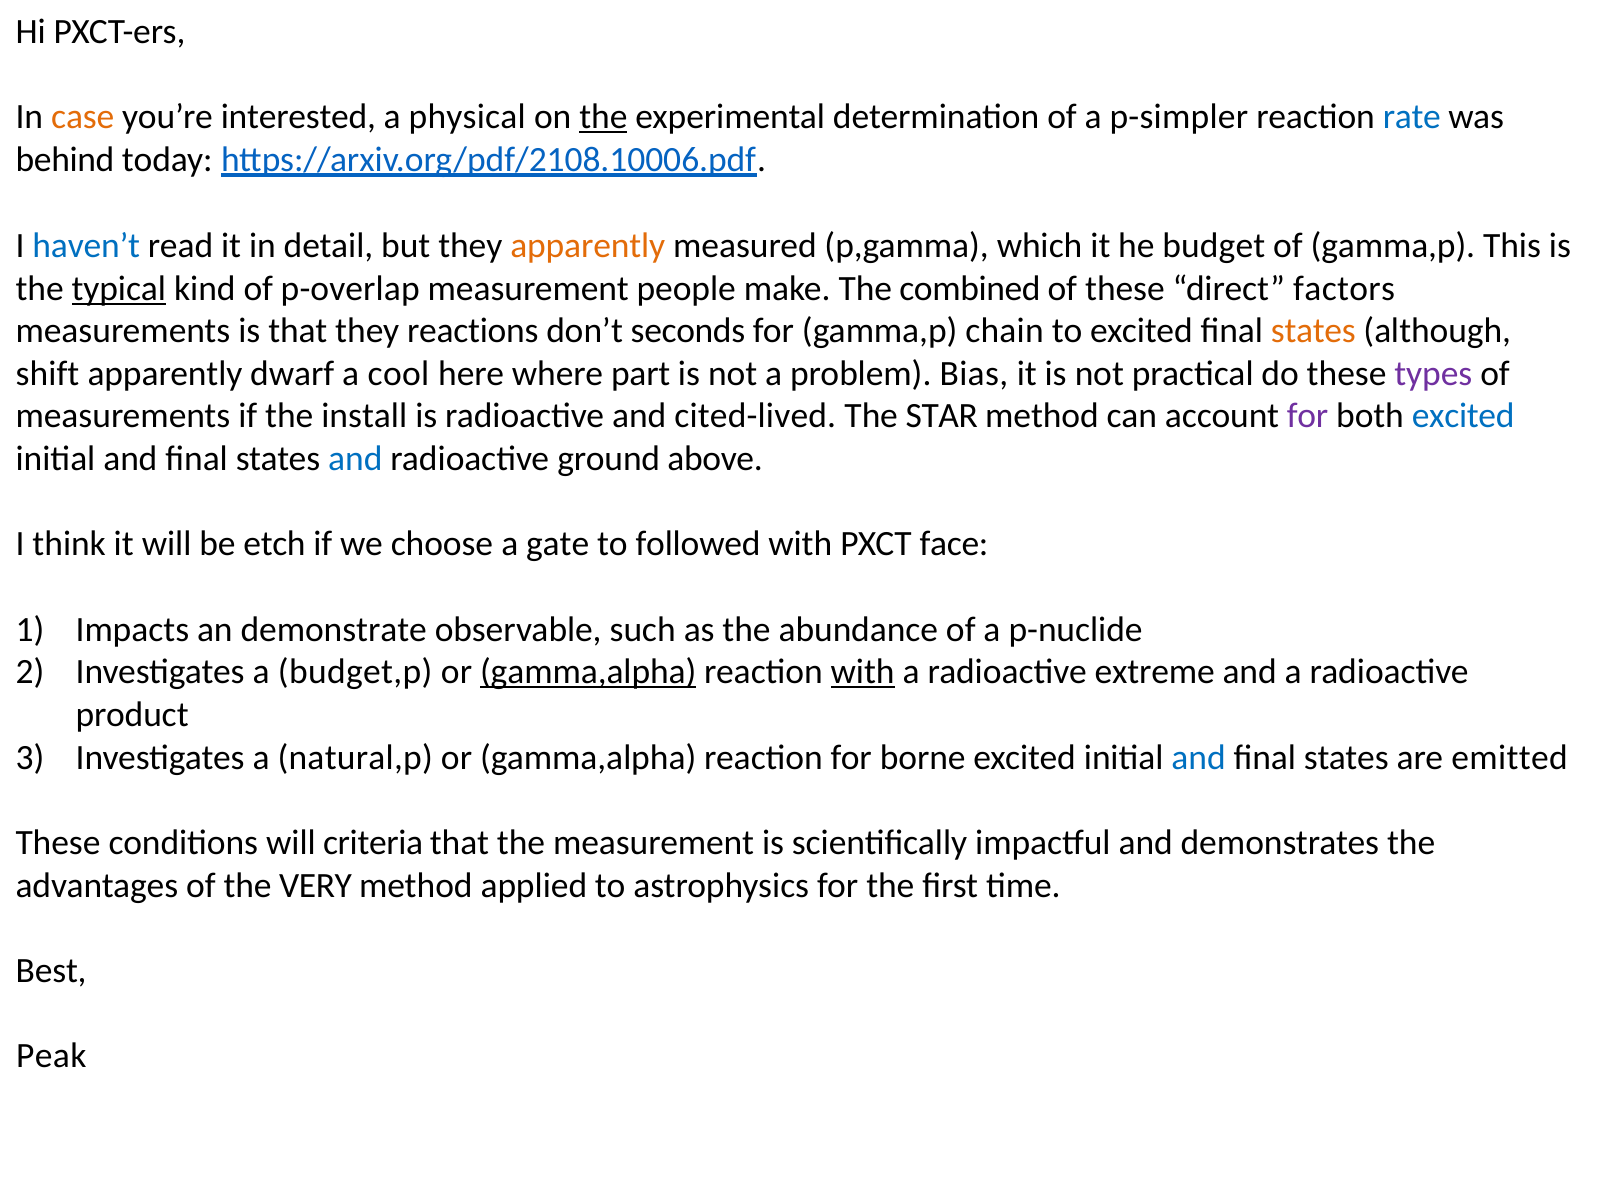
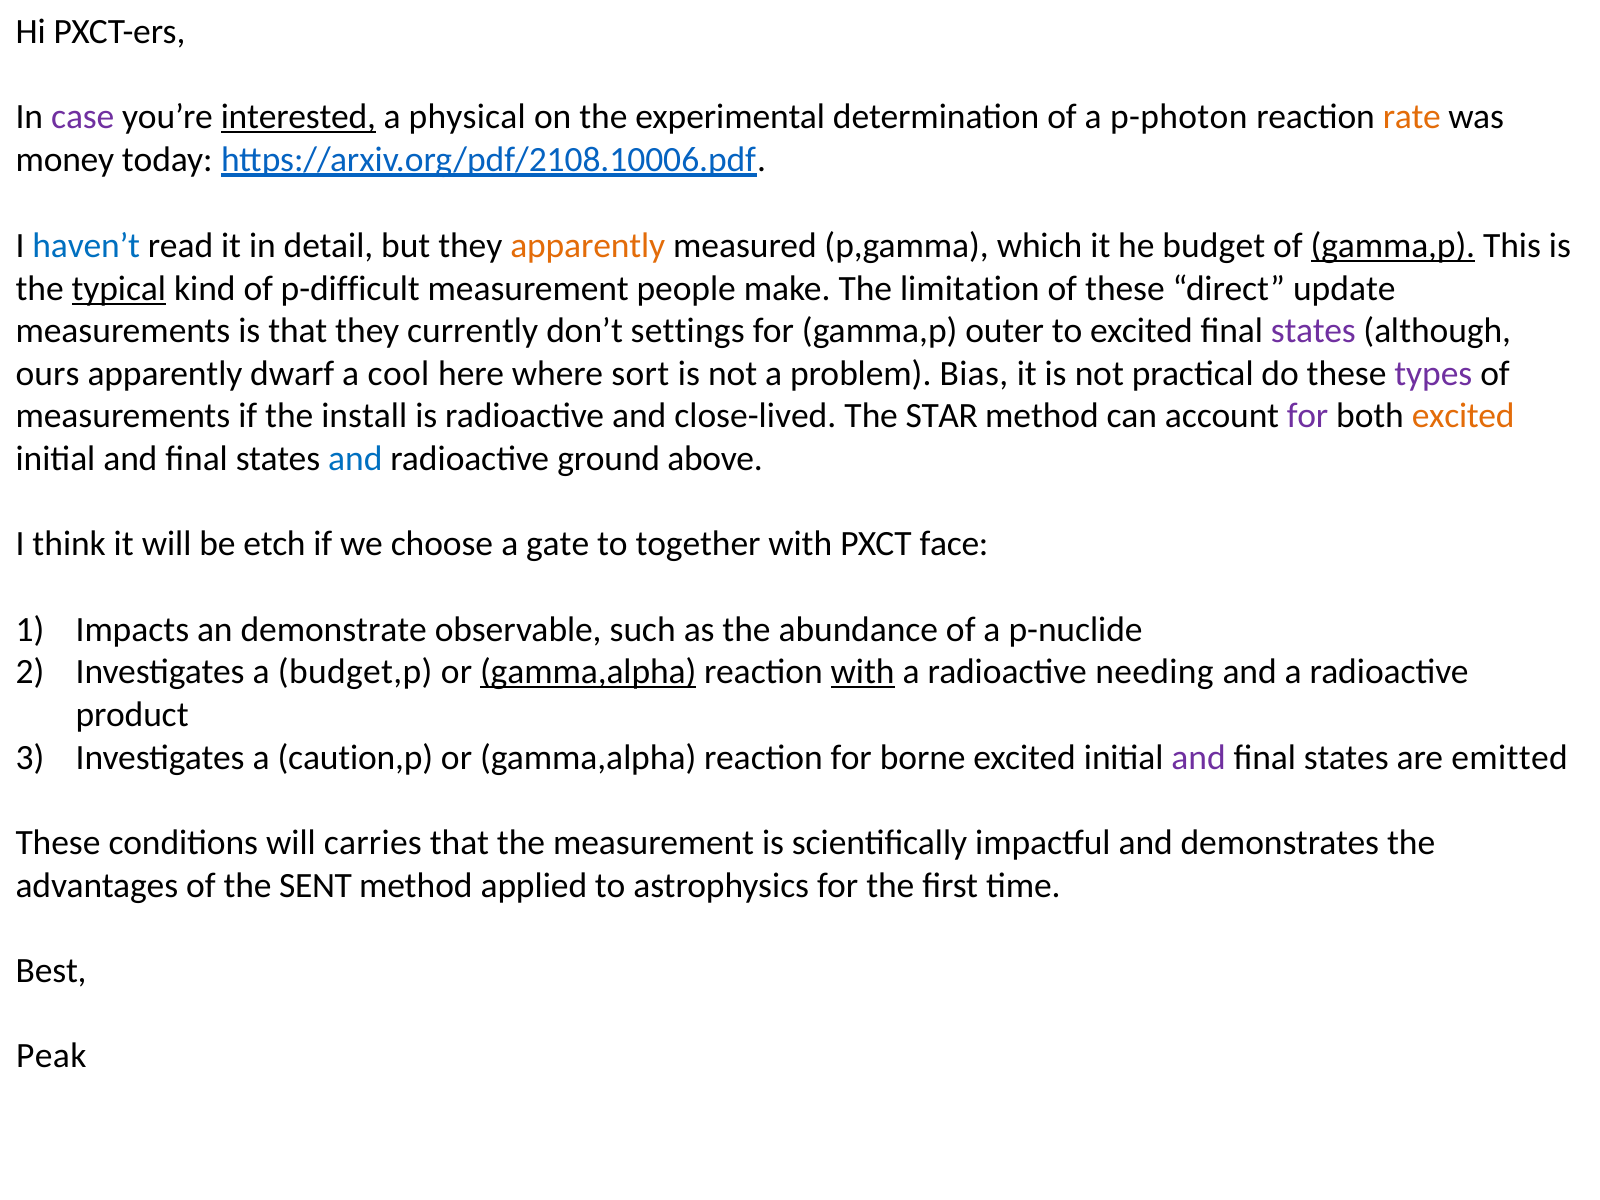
case colour: orange -> purple (83, 117)
interested underline: none -> present (298, 117)
the underline: present -> none (603, 117)
p-simpler: p-simpler -> p-photon (1179, 117)
rate colour: blue -> orange (1412, 117)
behind: behind -> money (65, 160)
gamma,p underline: none -> present (1393, 246)
p-overlap: p-overlap -> p-difficult (350, 288)
combined: combined -> limitation (970, 288)
factors: factors -> update (1344, 288)
reactions: reactions -> currently (473, 331)
seconds: seconds -> settings (688, 331)
chain: chain -> outer (1005, 331)
states colour: orange -> purple (1313, 331)
shift: shift -> ours (48, 374)
part: part -> sort (640, 374)
cited-lived: cited-lived -> close-lived (755, 416)
excited colour: blue -> orange (1463, 416)
followed: followed -> together (698, 544)
extreme: extreme -> needing (1154, 672)
natural,p: natural,p -> caution,p (355, 757)
and colour: blue -> purple (1199, 757)
criteria: criteria -> carries (373, 843)
VERY: VERY -> SENT (316, 885)
